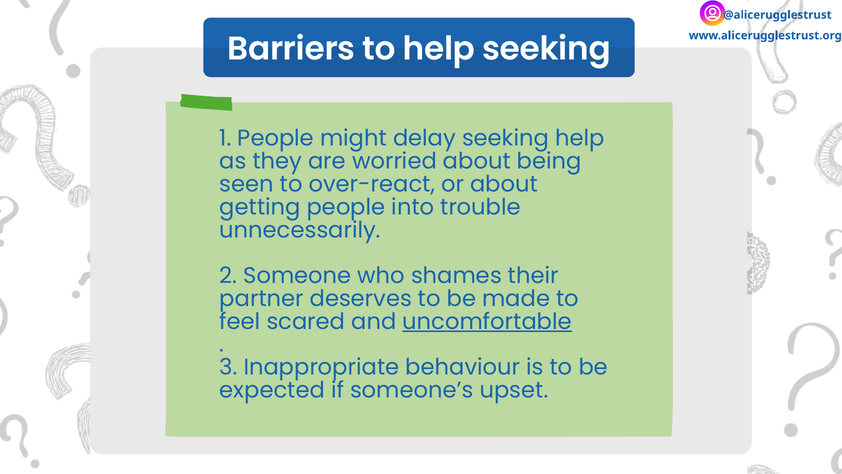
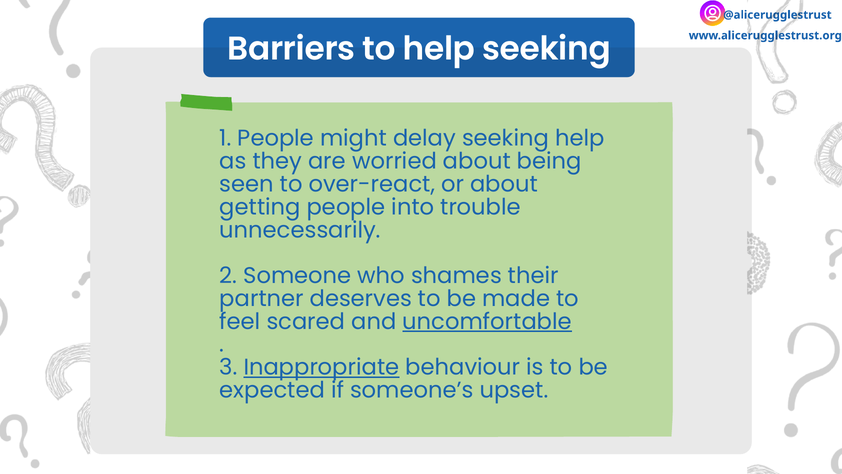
Inappropriate underline: none -> present (321, 367)
